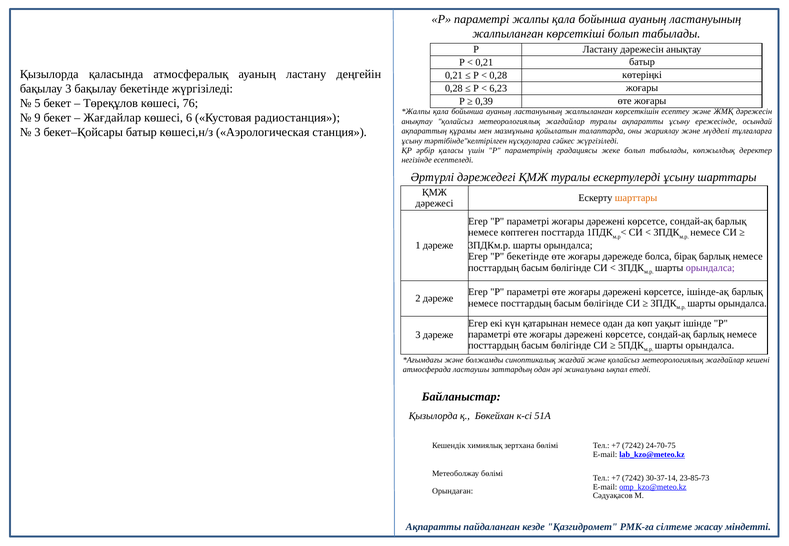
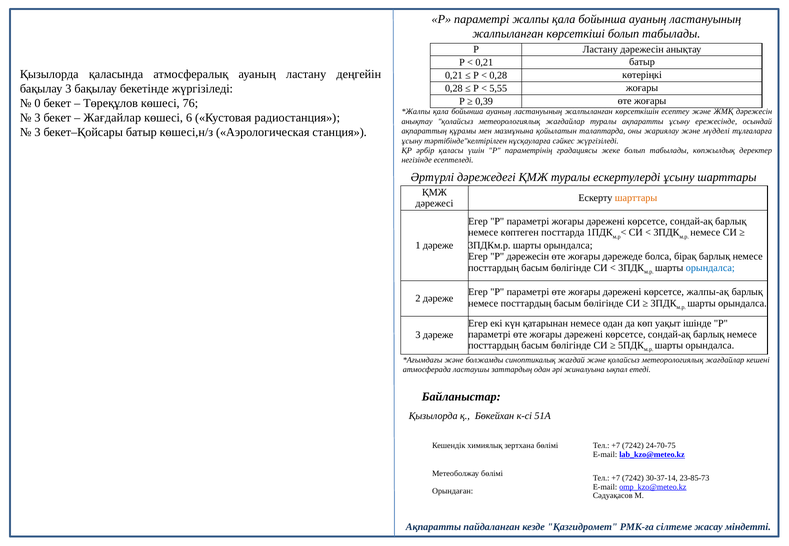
6,23: 6,23 -> 5,55 (498, 89)
5: 5 -> 0 (37, 103)
9: 9 -> 3 (37, 118)
P бекетінде: бекетінде -> дәрежесін (528, 257)
орындалса colour: purple -> blue (710, 268)
ішінде-ақ: ішінде-ақ -> жалпы-ақ (708, 292)
